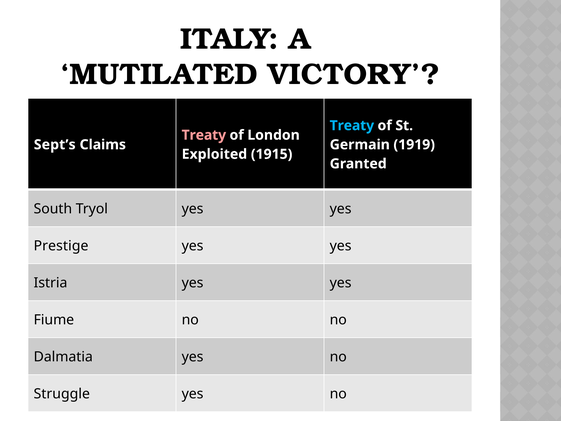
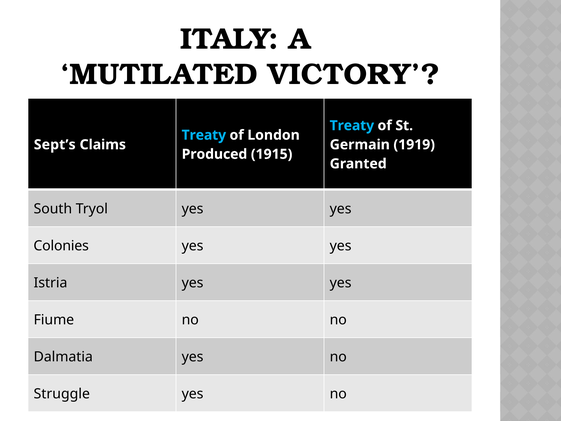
Treaty colour: pink -> light blue (204, 135)
Exploited: Exploited -> Produced (214, 154)
Prestige: Prestige -> Colonies (61, 246)
